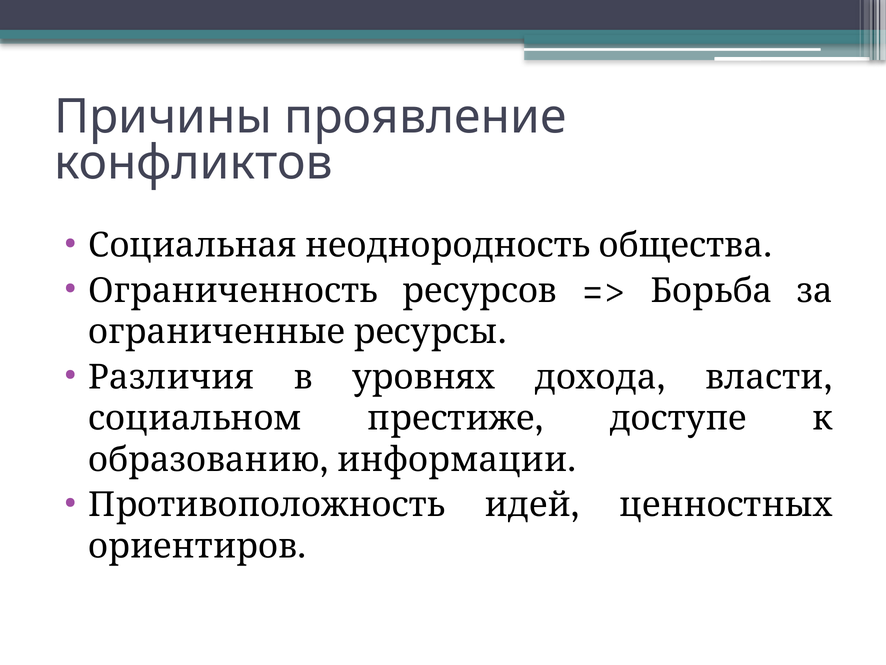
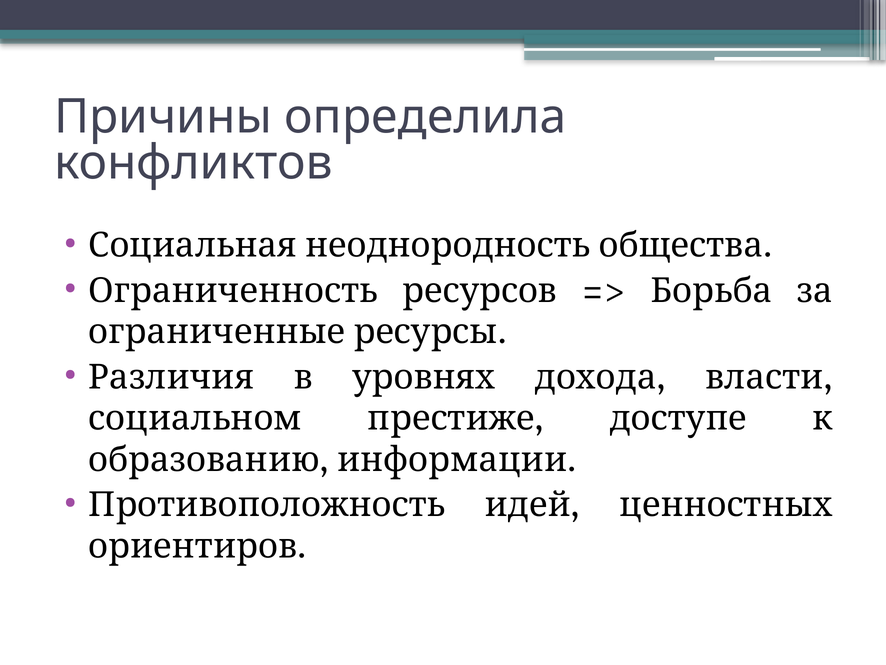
проявление: проявление -> определила (425, 117)
